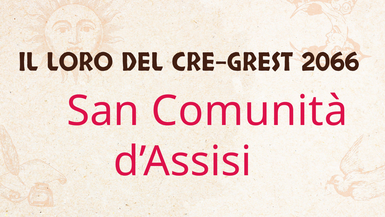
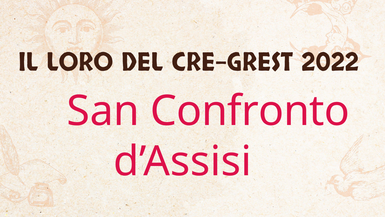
2066: 2066 -> 2022 (330, 62)
Comunità: Comunità -> Confronto (250, 111)
